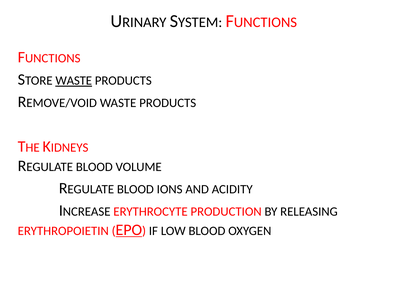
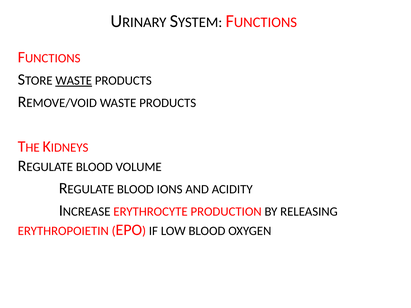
EPO underline: present -> none (129, 230)
